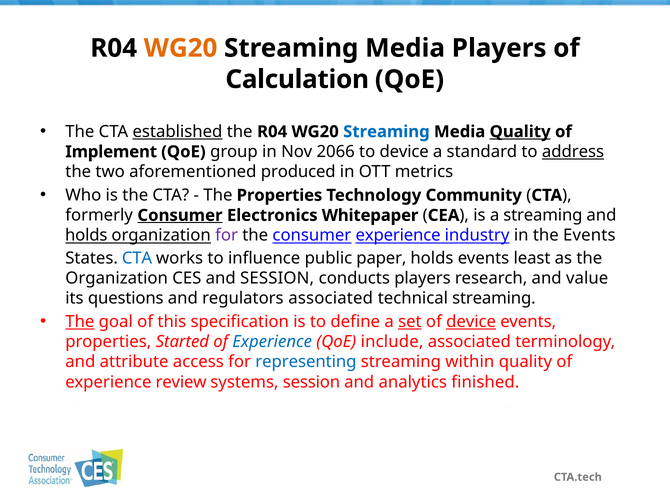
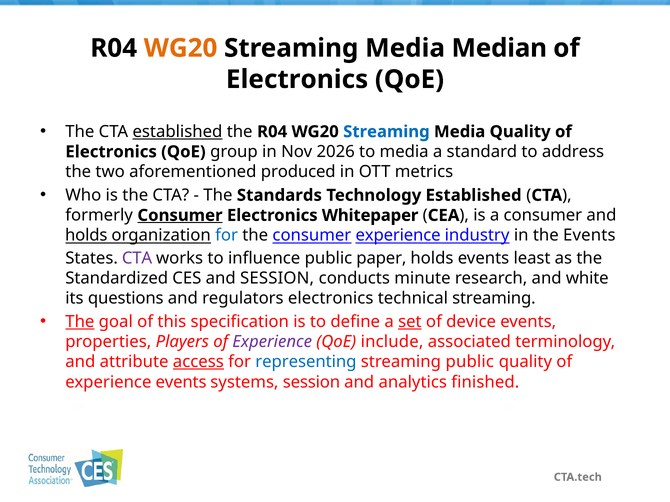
Media Players: Players -> Median (499, 48)
Calculation: Calculation -> Electronics (297, 79)
Quality underline: present -> none (520, 132)
Implement: Implement -> Electronics (111, 152)
2066: 2066 -> 2026 (336, 152)
to device: device -> media (404, 152)
address underline: present -> none (573, 152)
The Properties: Properties -> Standards (279, 195)
Technology Community: Community -> Established (474, 195)
a streaming: streaming -> consumer (543, 216)
for colour: purple -> blue (227, 236)
CTA colour: blue -> purple (137, 258)
Organization: Organization -> Standardized (117, 279)
conducts players: players -> minute (422, 279)
value: value -> white (587, 279)
regulators associated: associated -> electronics (331, 299)
device underline: present -> none (471, 322)
Started: Started -> Players (182, 342)
Experience colour: blue -> purple (272, 342)
access underline: none -> present (198, 362)
streaming within: within -> public (470, 362)
experience review: review -> events (181, 382)
